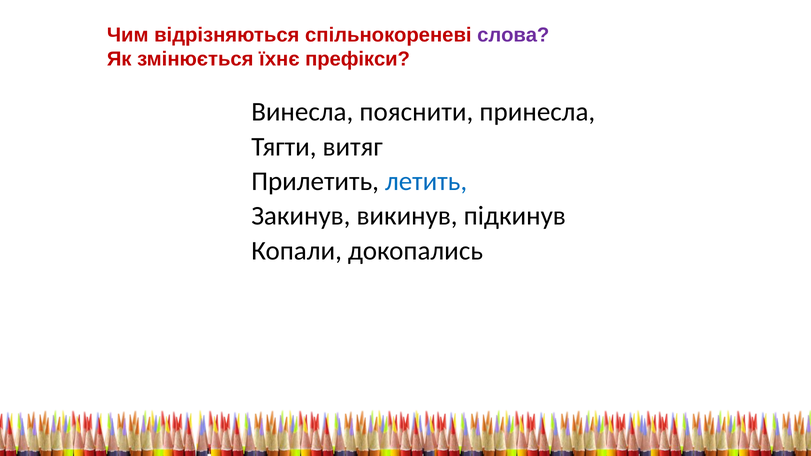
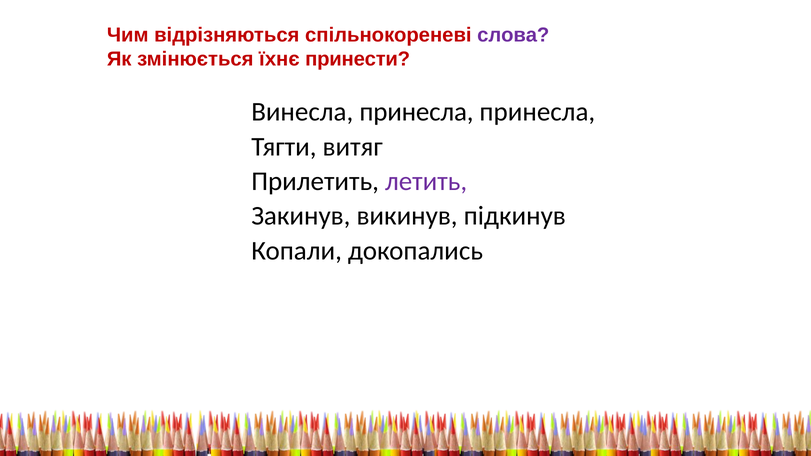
префікси: префікси -> принести (358, 59)
Винесла пояснити: пояснити -> принесла (417, 112)
летить colour: blue -> purple (426, 181)
